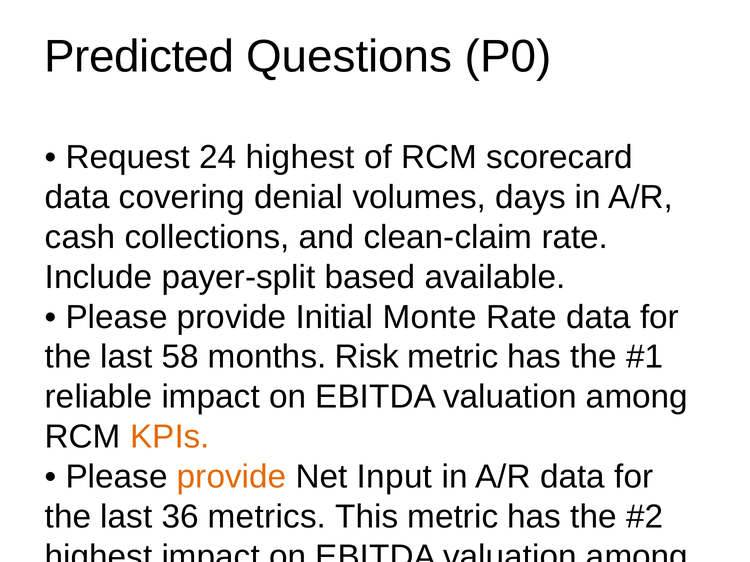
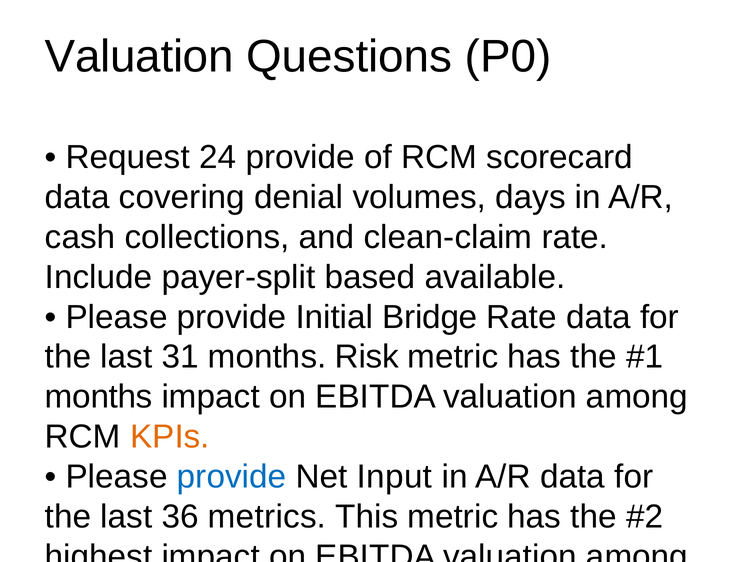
Predicted: Predicted -> Valuation (139, 57)
24 highest: highest -> provide (300, 157)
Monte: Monte -> Bridge (430, 317)
58: 58 -> 31 (180, 357)
reliable: reliable -> months (99, 397)
provide colour: orange -> blue (232, 477)
